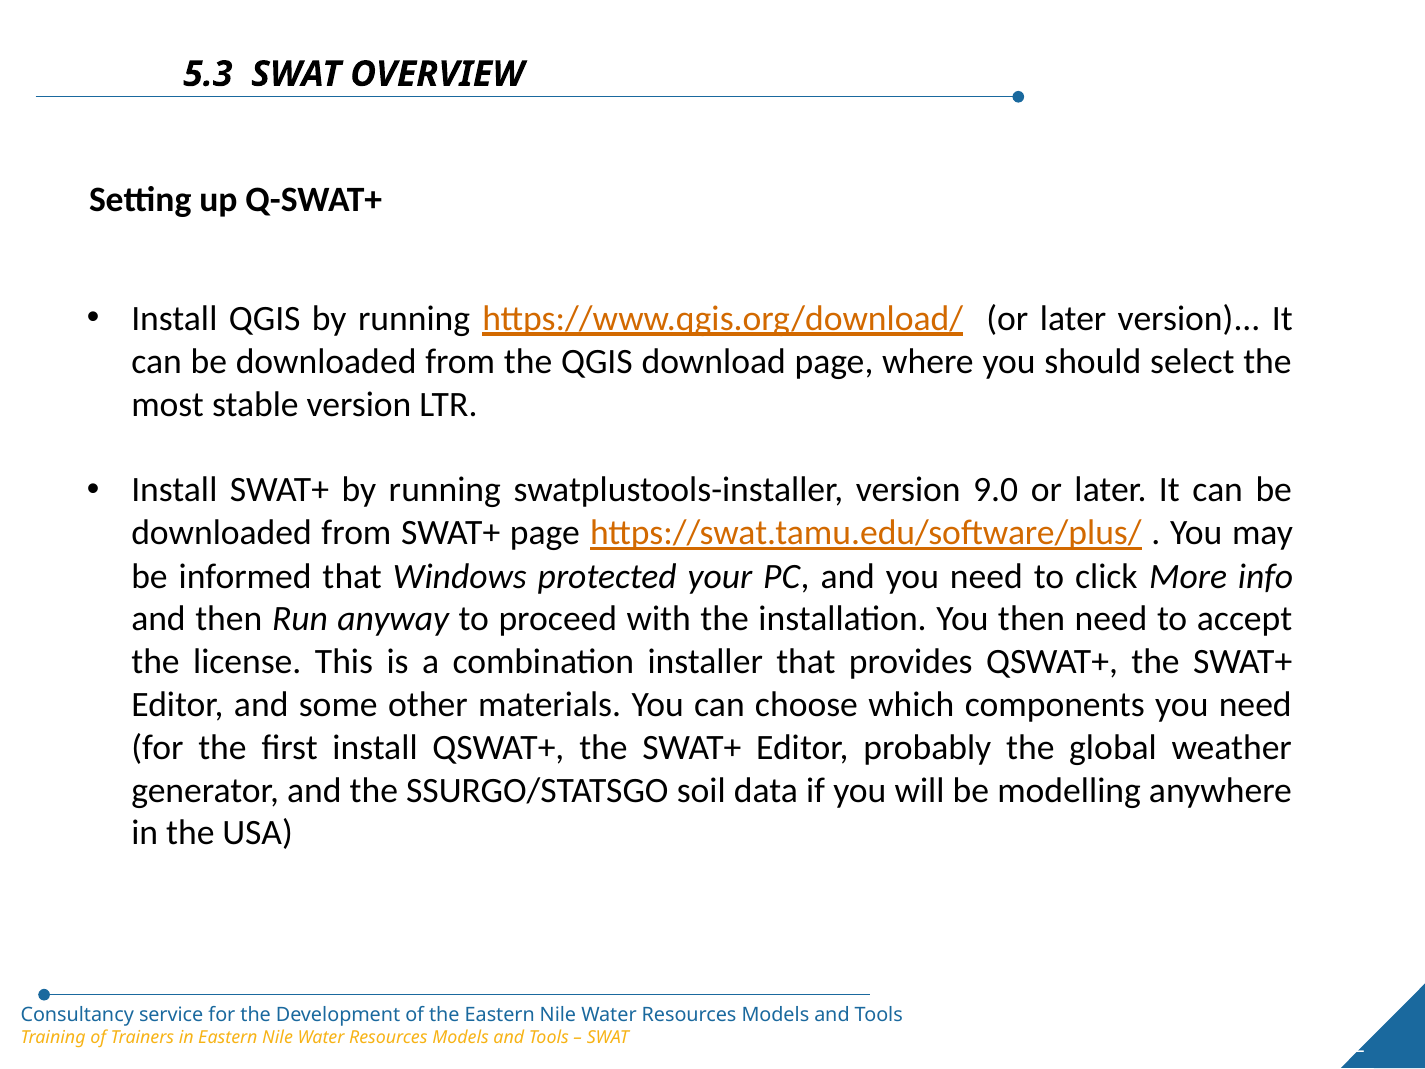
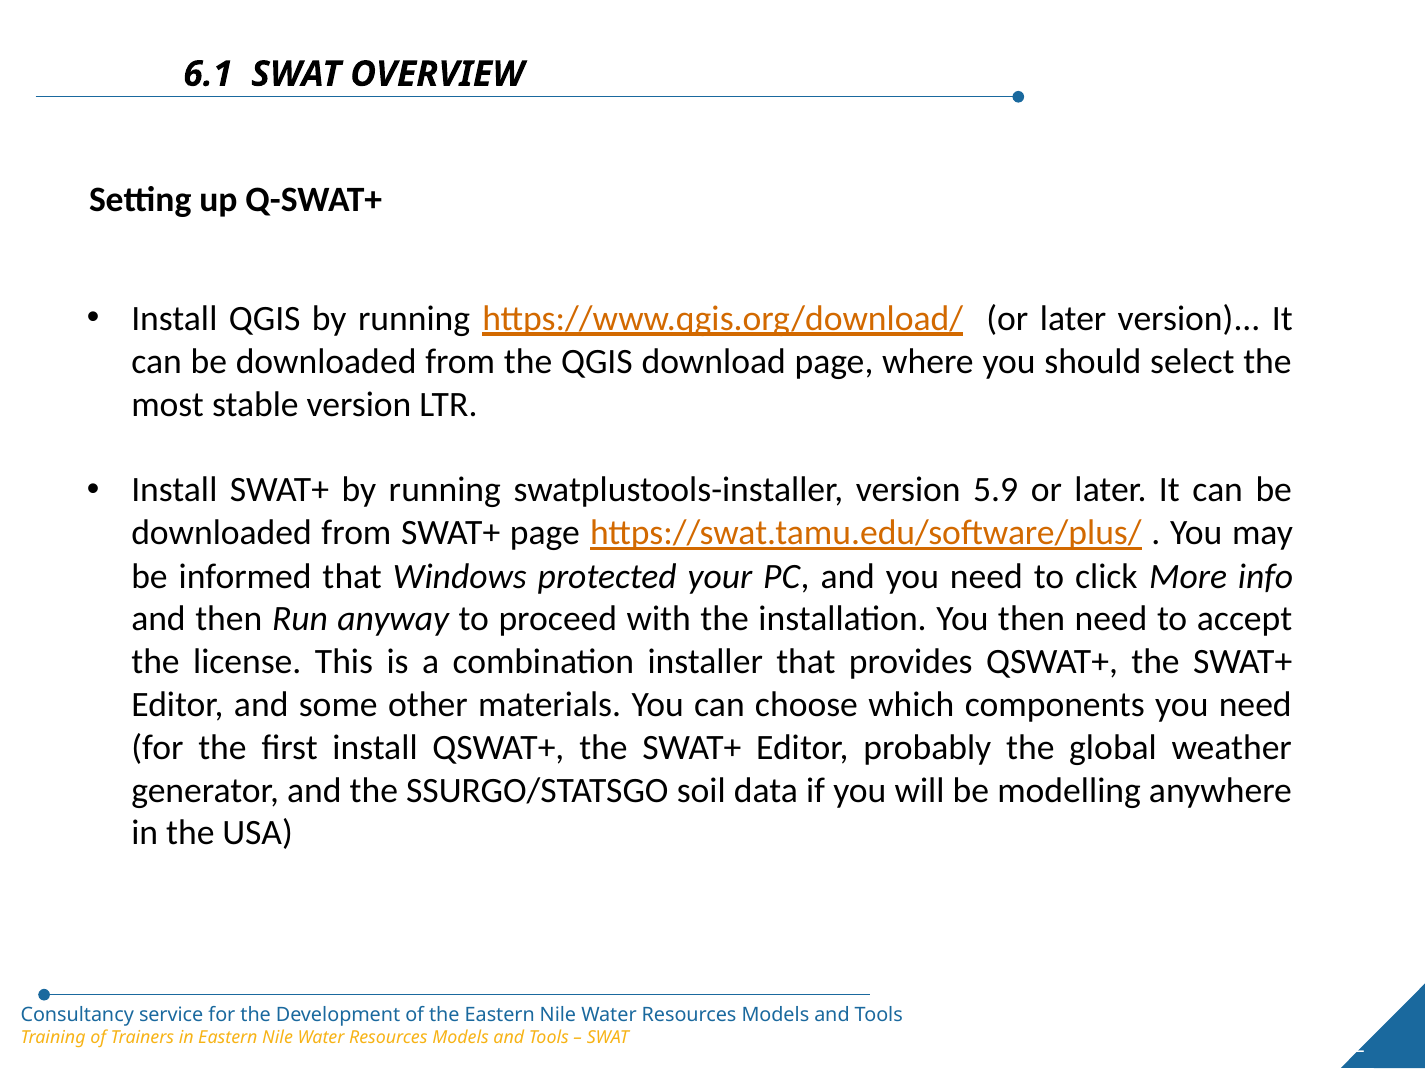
5.3: 5.3 -> 6.1 (208, 74)
9.0: 9.0 -> 5.9 (996, 490)
